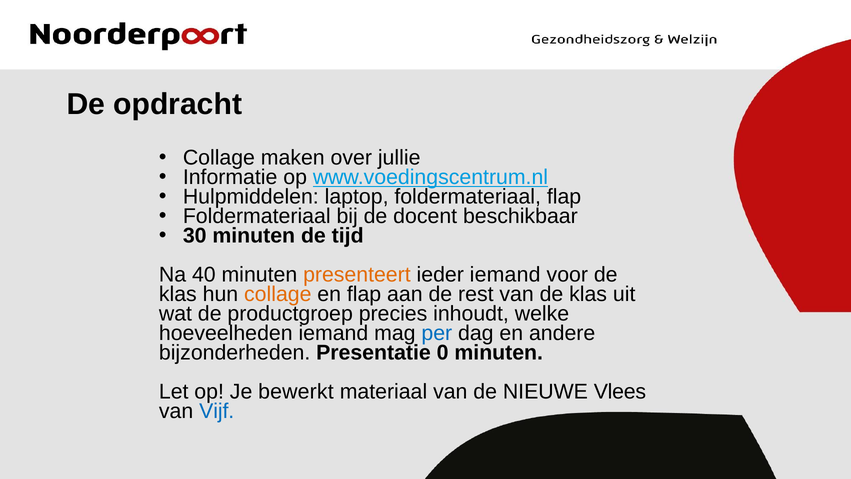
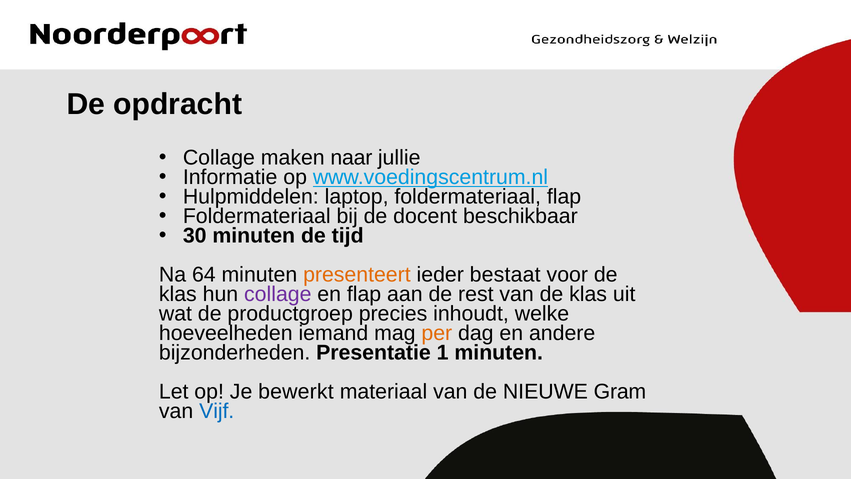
over: over -> naar (351, 158)
40: 40 -> 64 (204, 275)
ieder iemand: iemand -> bestaat (505, 275)
collage colour: orange -> purple (278, 294)
per colour: blue -> orange (437, 333)
0: 0 -> 1 (443, 353)
Vlees: Vlees -> Gram (620, 392)
